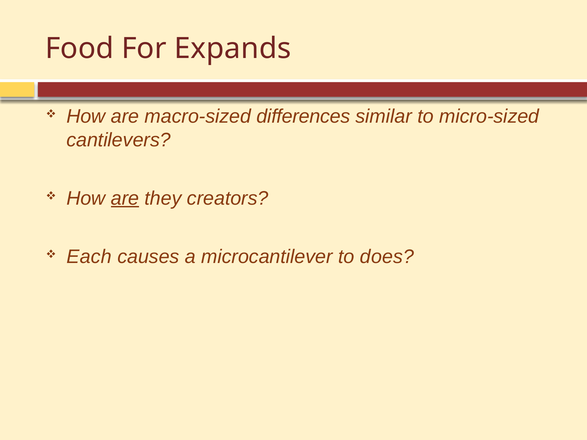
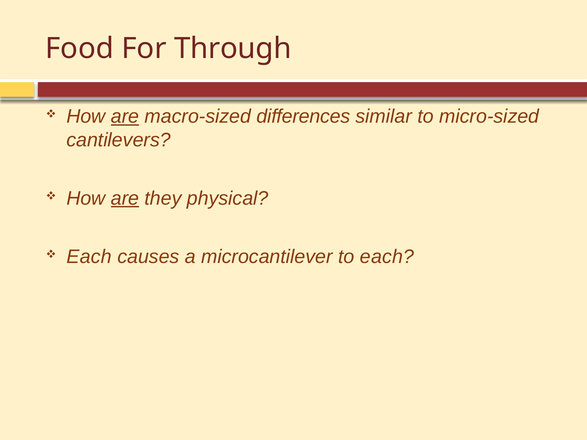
Expands: Expands -> Through (233, 49)
are underline: none -> present (125, 117)
creators: creators -> physical (228, 198)
to does: does -> each (387, 257)
